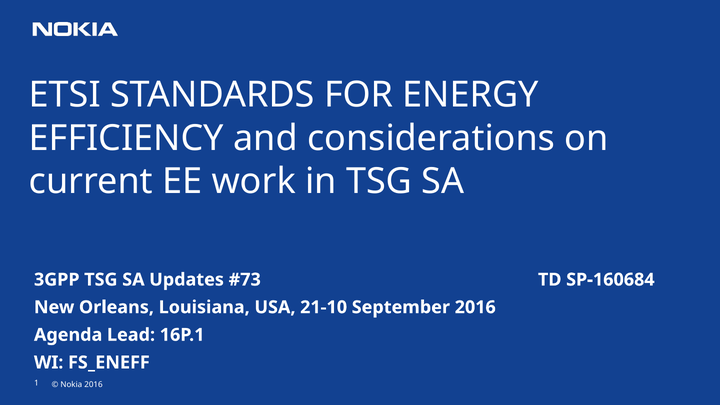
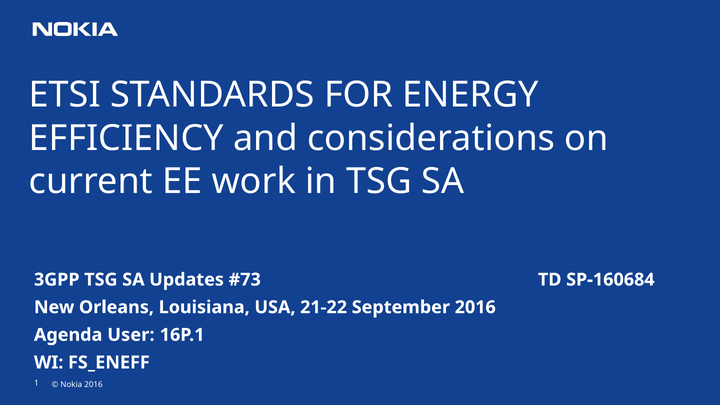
21-10: 21-10 -> 21-22 (324, 307)
Lead: Lead -> User (131, 335)
